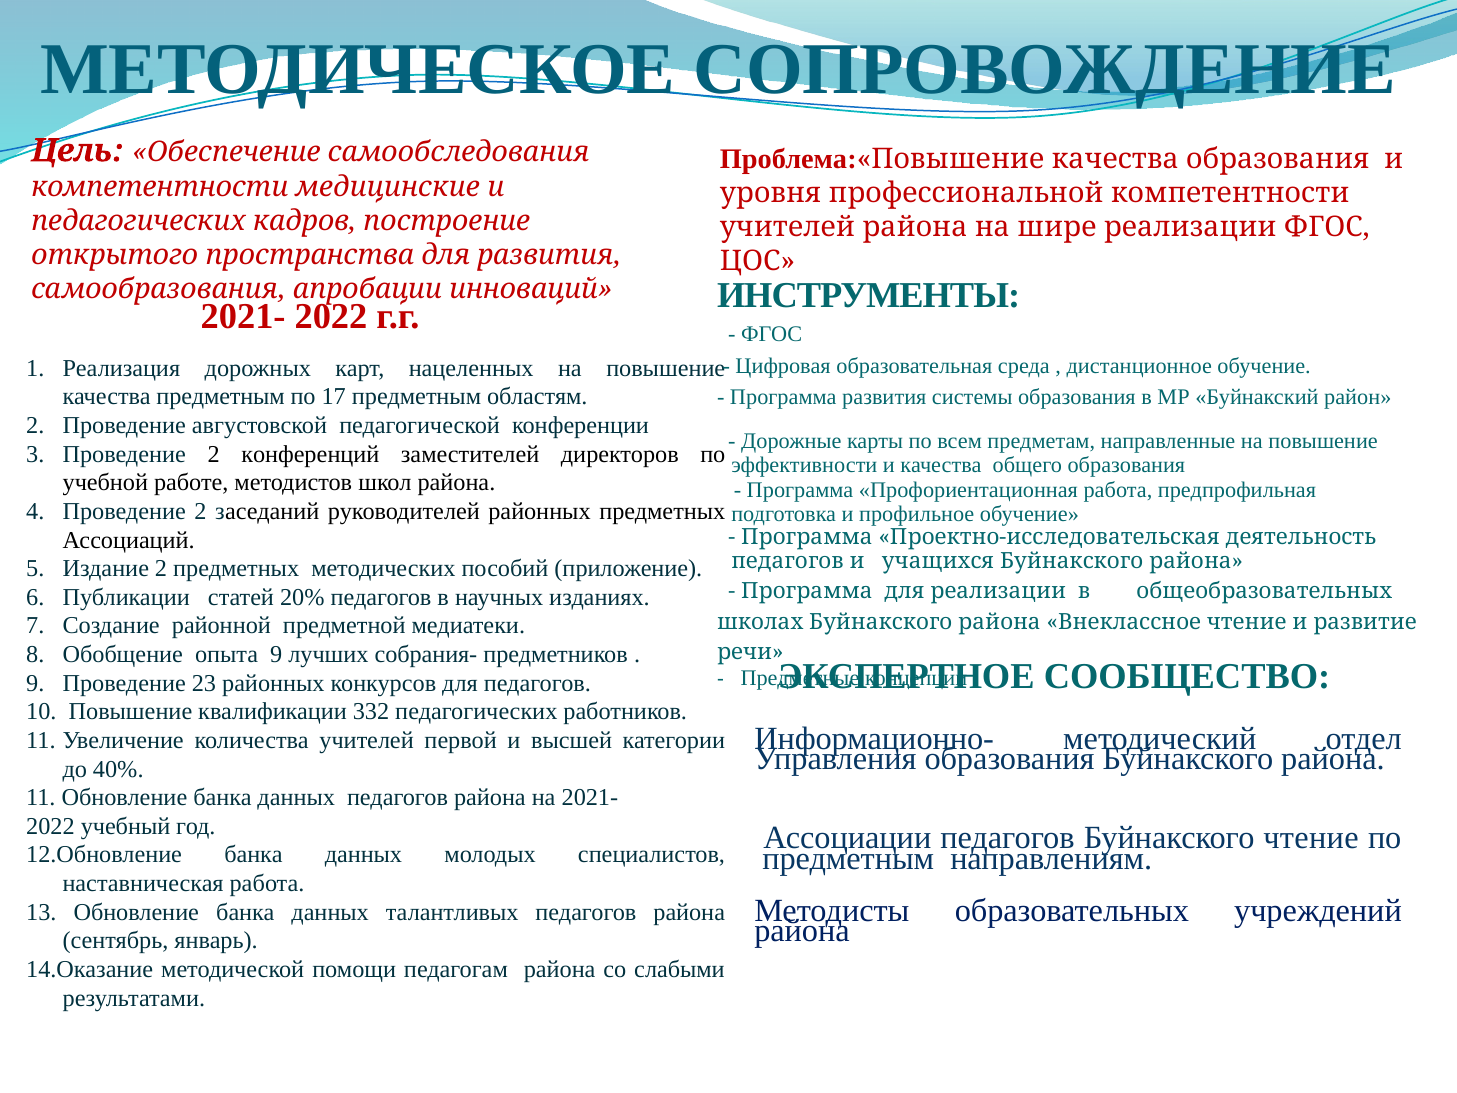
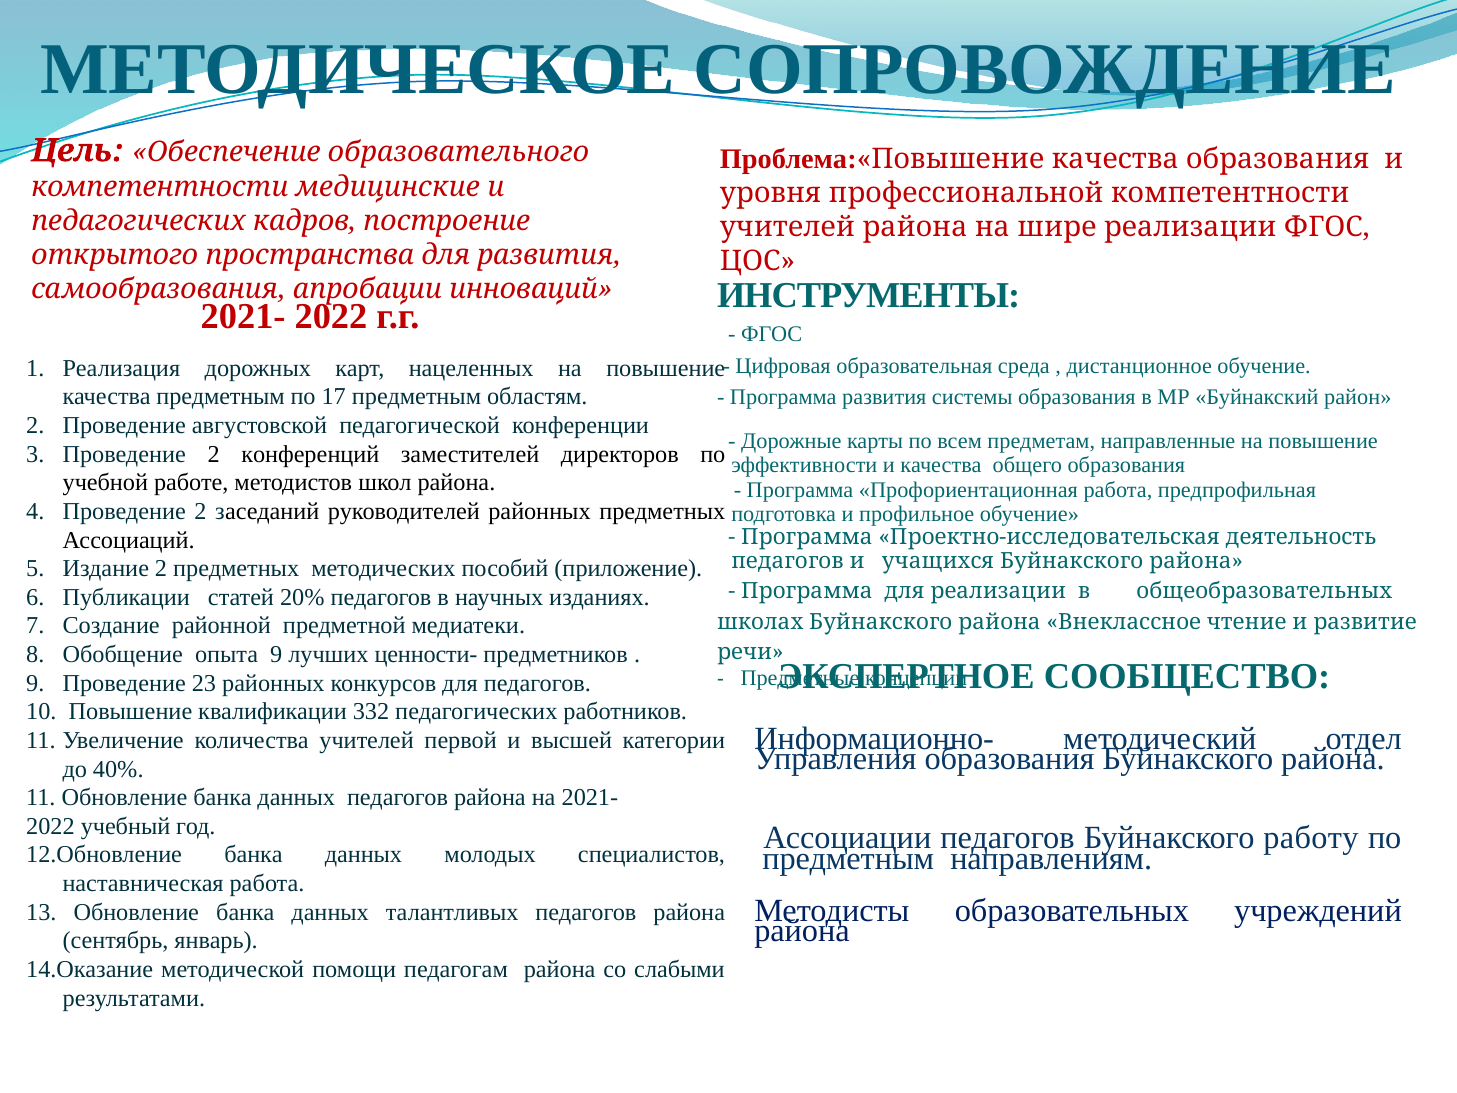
самообследования: самообследования -> образовательного (459, 152)
собрания-: собрания- -> ценности- (426, 654)
Буйнакского чтение: чтение -> работу (1311, 838)
